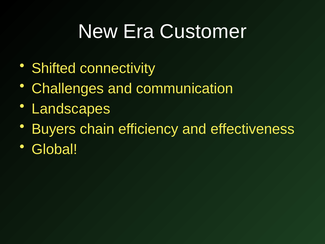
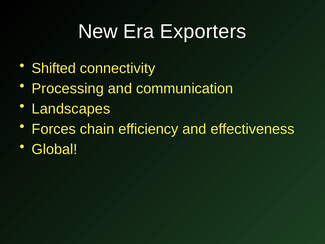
Customer: Customer -> Exporters (203, 31)
Challenges: Challenges -> Processing (68, 88)
Buyers: Buyers -> Forces (54, 129)
